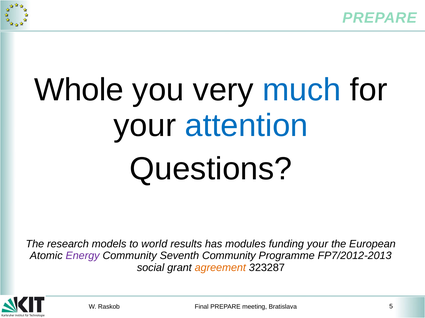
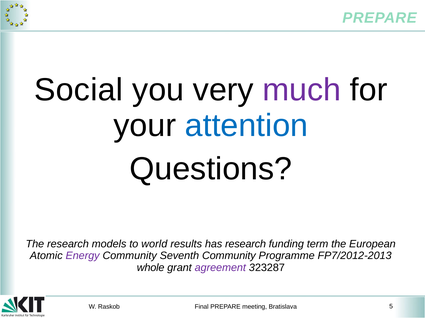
Whole: Whole -> Social (79, 90)
much colour: blue -> purple (302, 90)
has modules: modules -> research (246, 244)
funding your: your -> term (318, 244)
social: social -> whole (151, 268)
agreement colour: orange -> purple (220, 268)
